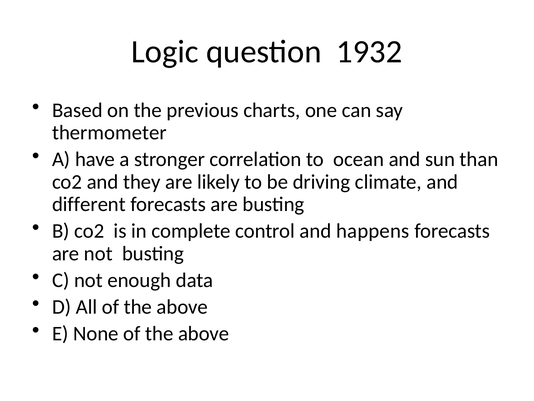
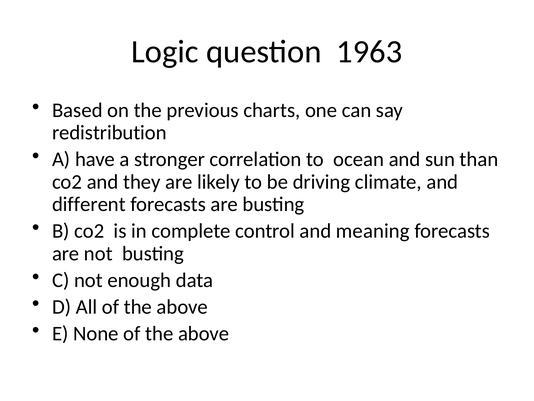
1932: 1932 -> 1963 (369, 52)
thermometer: thermometer -> redistribution (109, 132)
happens: happens -> meaning (373, 231)
